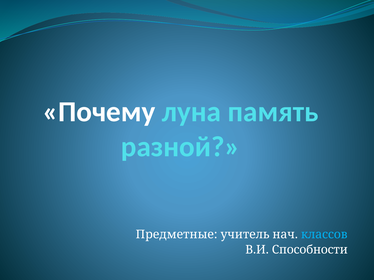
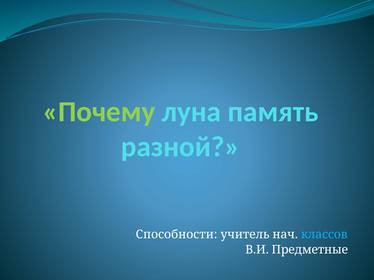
Почему colour: white -> light green (99, 112)
Предметные: Предметные -> Способности (177, 235)
Способности: Способности -> Предметные (310, 250)
